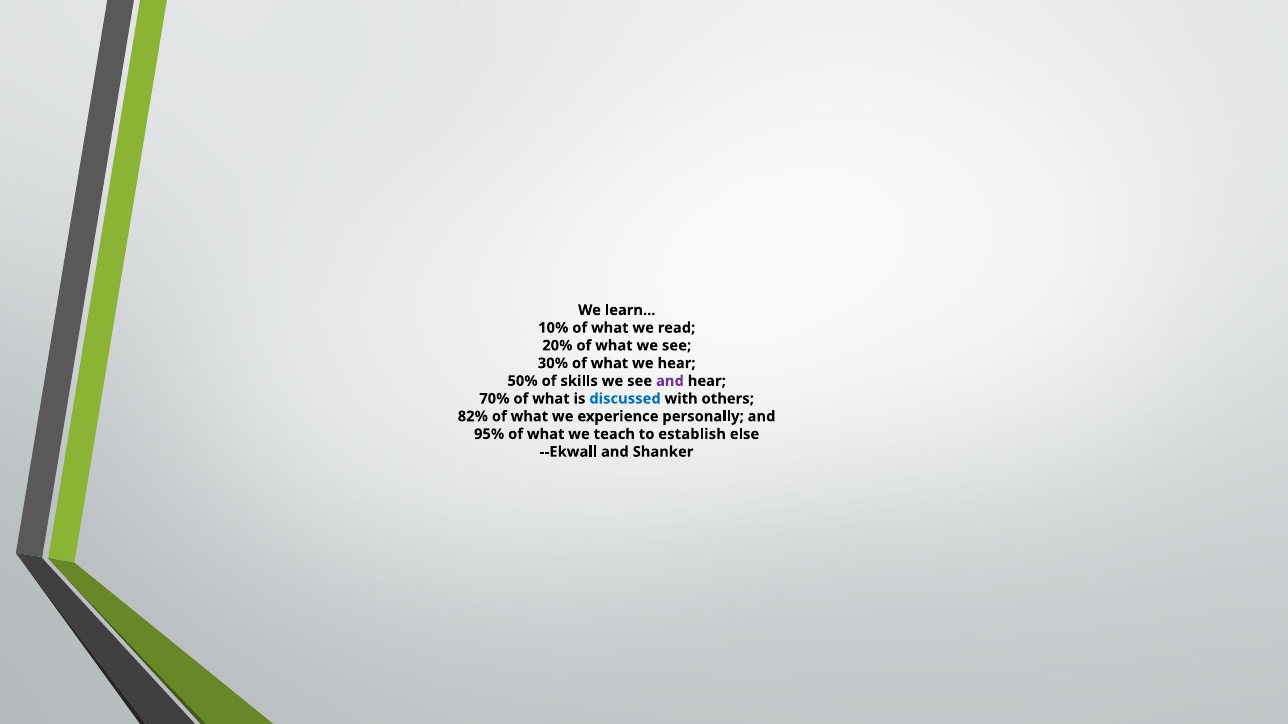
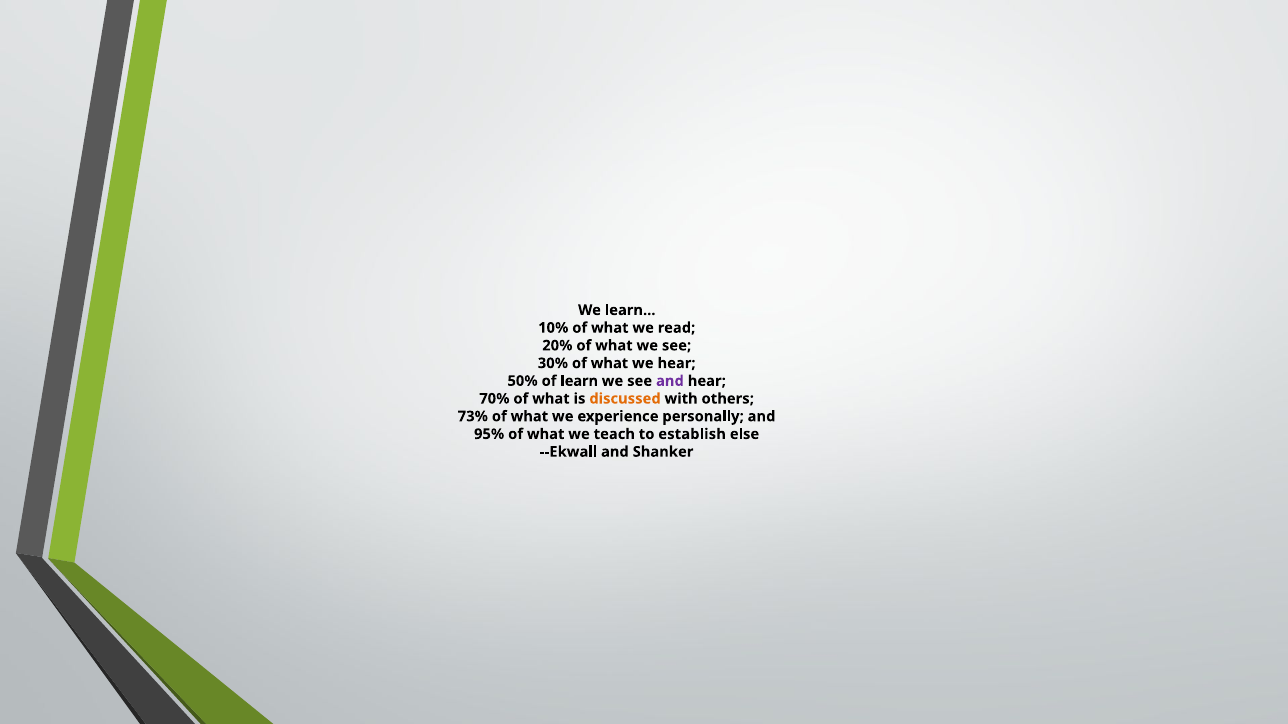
of skills: skills -> learn (579, 381)
discussed colour: blue -> orange (625, 399)
82%: 82% -> 73% (473, 417)
